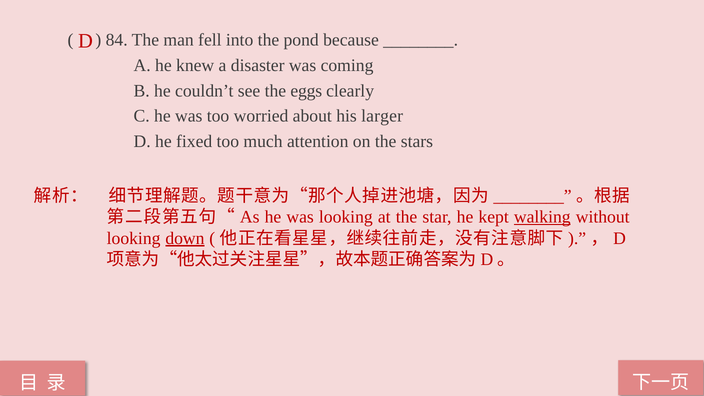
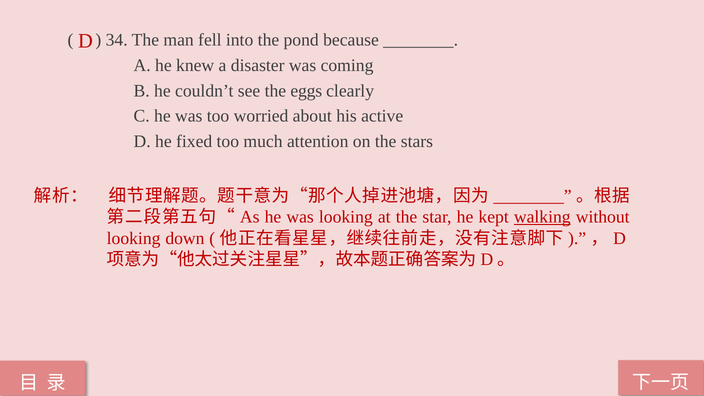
84: 84 -> 34 (117, 40)
larger: larger -> active (382, 116)
down underline: present -> none (185, 238)
